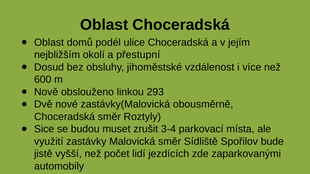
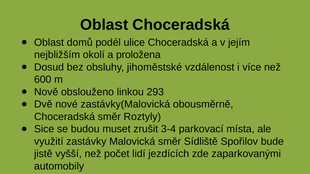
přestupní: přestupní -> proložena (138, 55)
